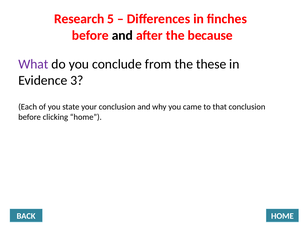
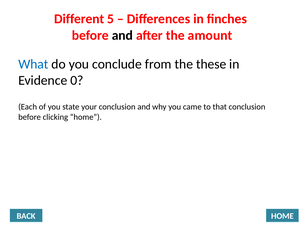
Research: Research -> Different (79, 19)
because: because -> amount (210, 35)
What colour: purple -> blue (33, 64)
3: 3 -> 0 (77, 80)
